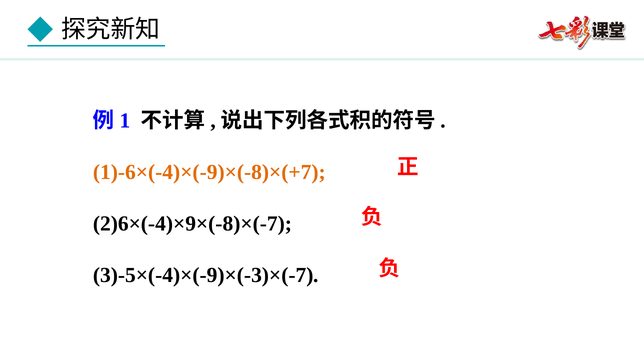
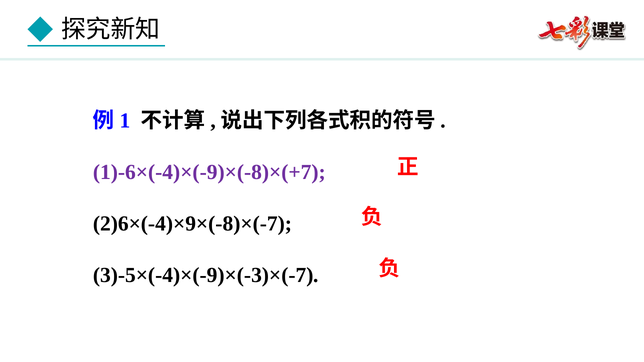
1)-6×(-4)×(-9)×(-8)×(+7 colour: orange -> purple (209, 172)
